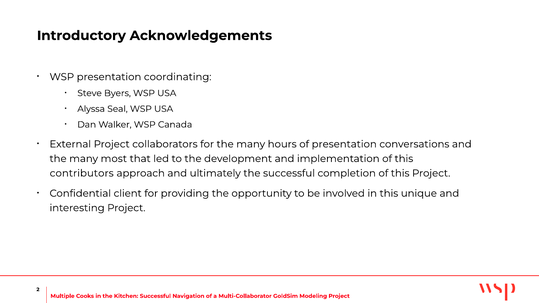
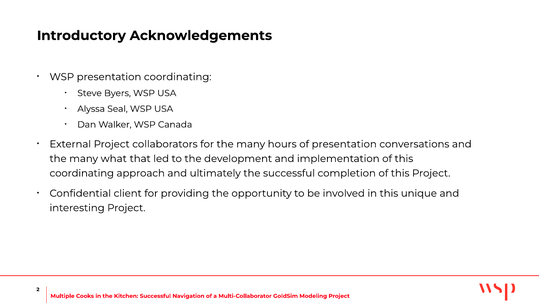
most: most -> what (114, 159)
contributors: contributors -> coordinating (82, 173)
